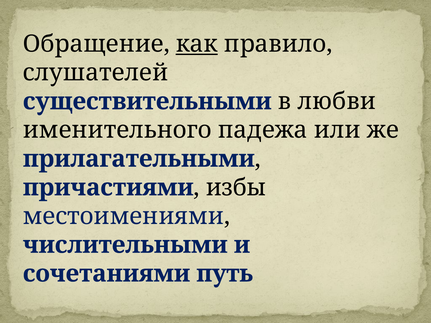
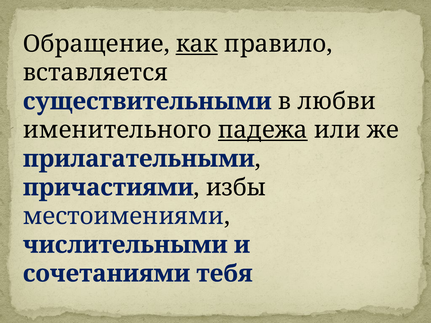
слушателей: слушателей -> вставляется (95, 73)
падежа underline: none -> present (263, 130)
путь: путь -> тебя (225, 274)
